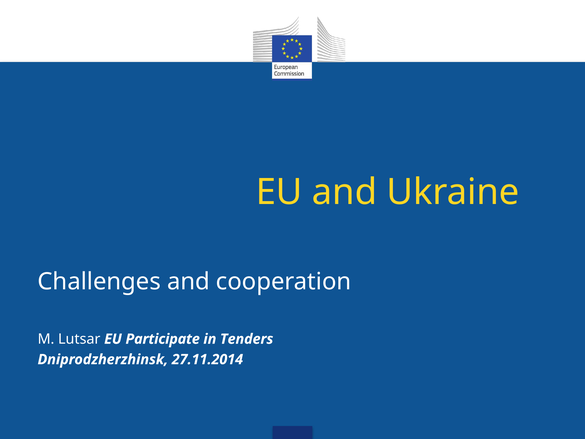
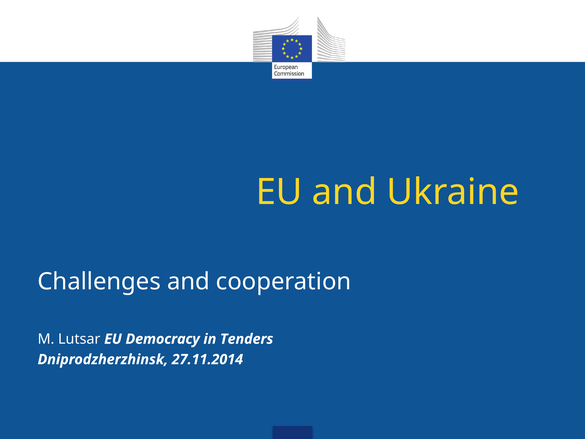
Participate: Participate -> Democracy (163, 339)
